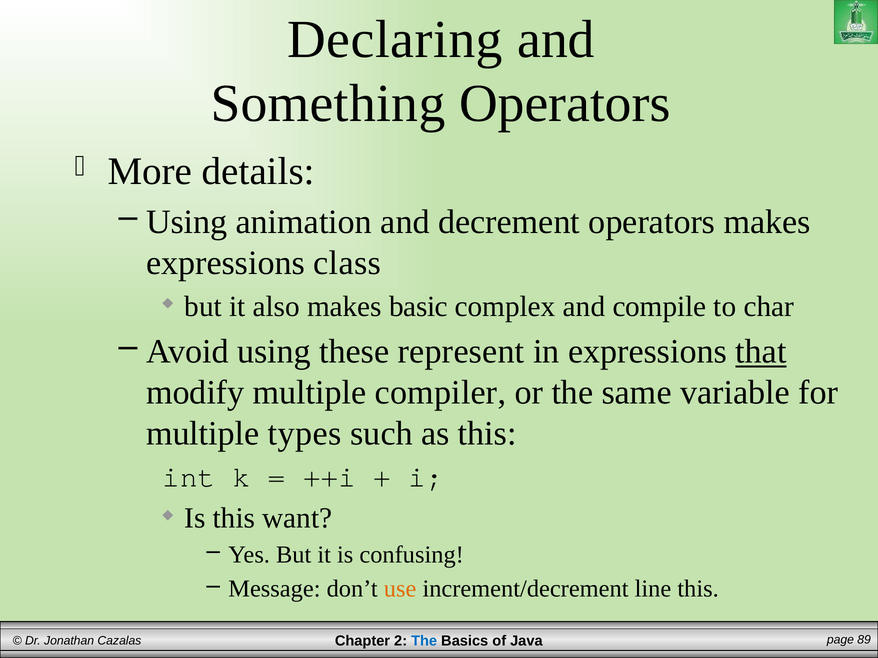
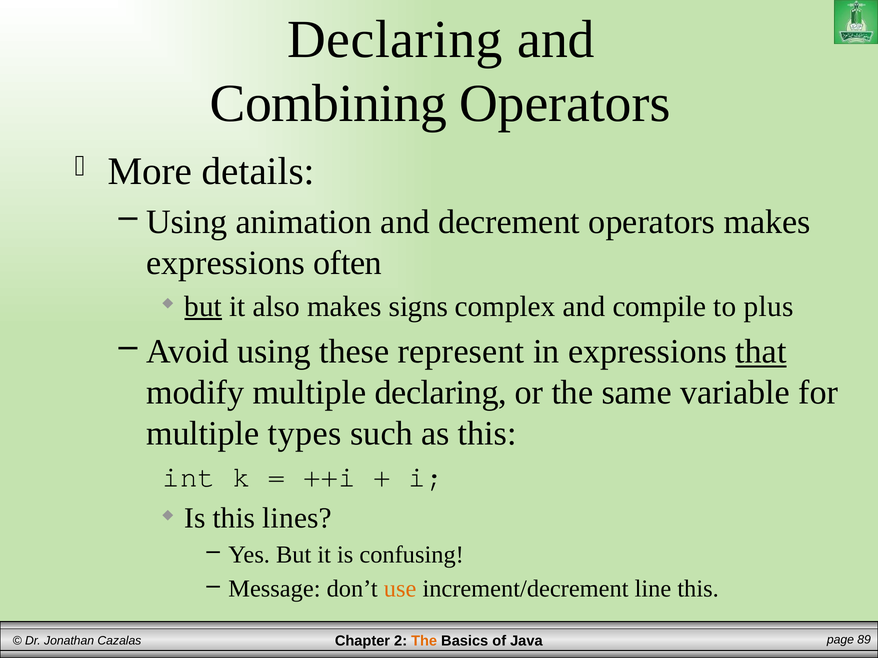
Something: Something -> Combining (328, 104)
class: class -> often (348, 263)
but underline: none -> present (203, 307)
basic: basic -> signs (418, 307)
char: char -> plus (769, 307)
multiple compiler: compiler -> declaring (441, 393)
want: want -> lines (297, 518)
The colour: blue -> orange (424, 642)
